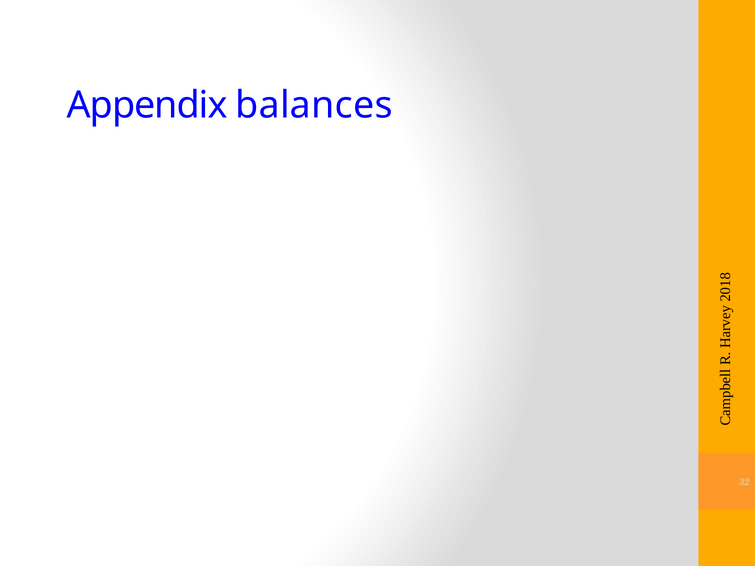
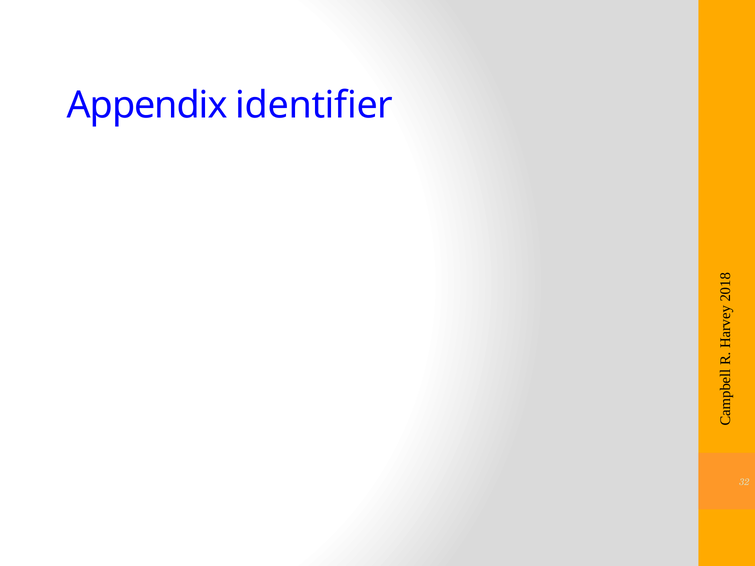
balances: balances -> identifier (314, 105)
